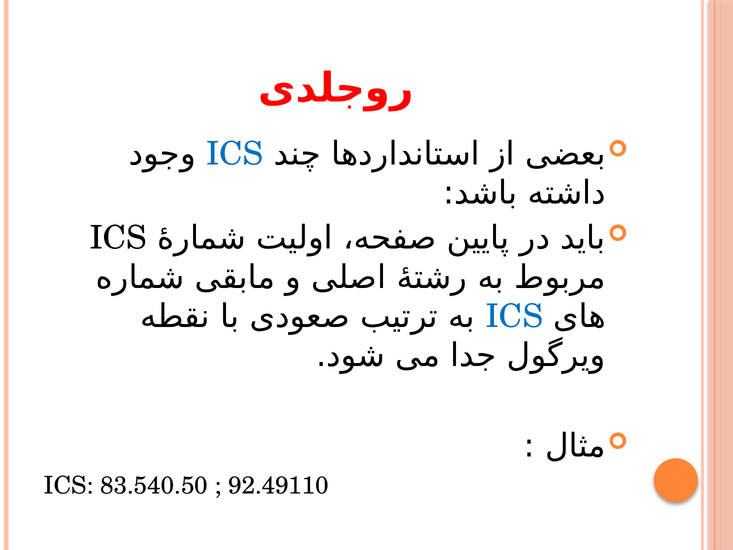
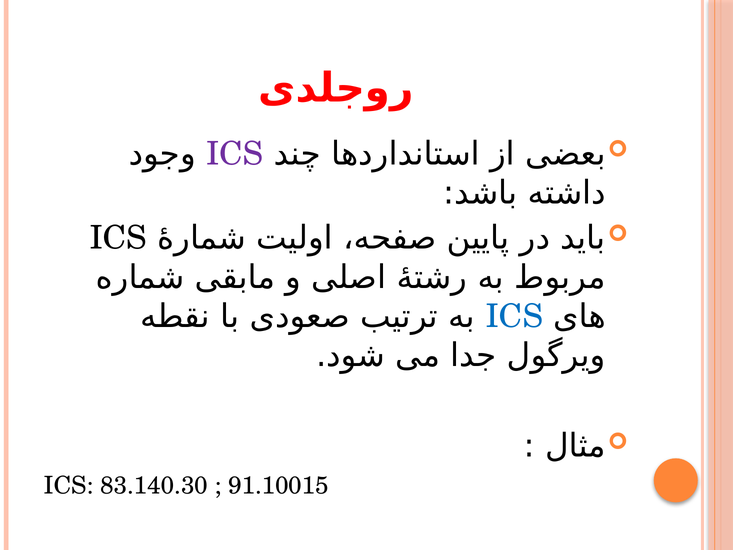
ICS colour: blue -> purple (235, 154)
83.540.50: 83.540.50 -> 83.140.30 (154, 486)
92.49110: 92.49110 -> 91.10015 (279, 486)
